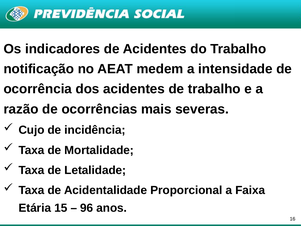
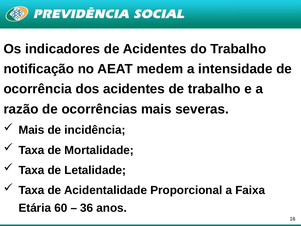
Cujo: Cujo -> Mais (32, 130)
15: 15 -> 60 (61, 208)
96: 96 -> 36 (87, 208)
